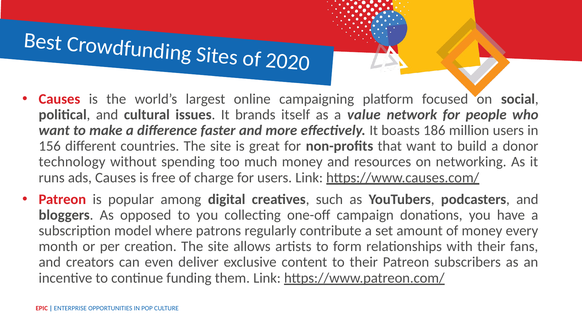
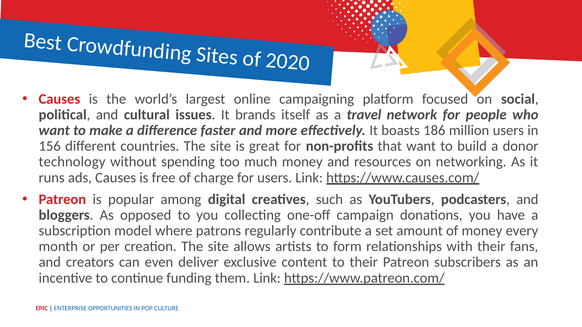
value: value -> travel (364, 115)
